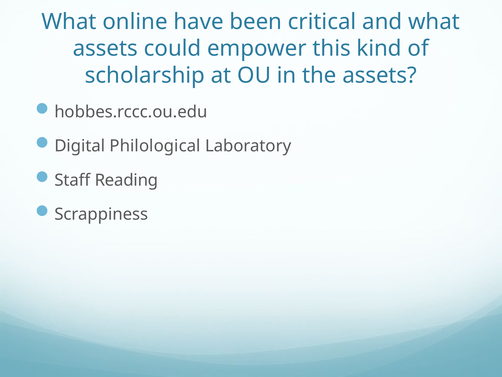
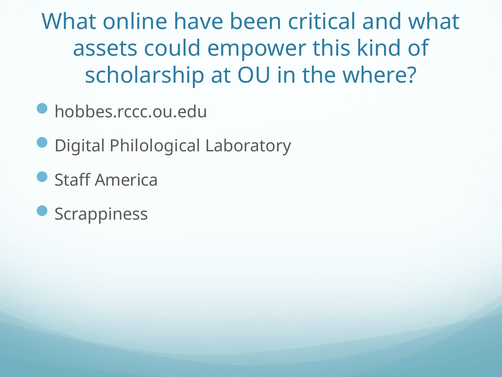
the assets: assets -> where (380, 75)
Reading: Reading -> America (126, 180)
